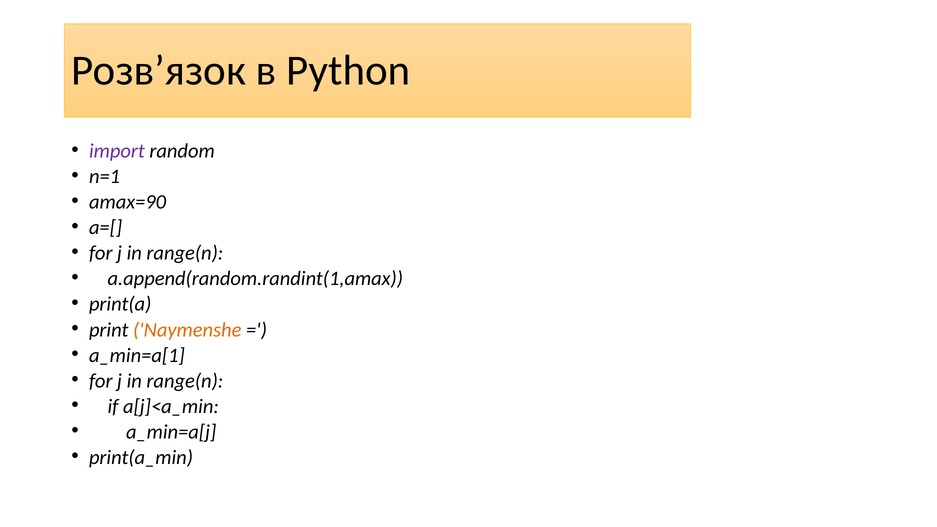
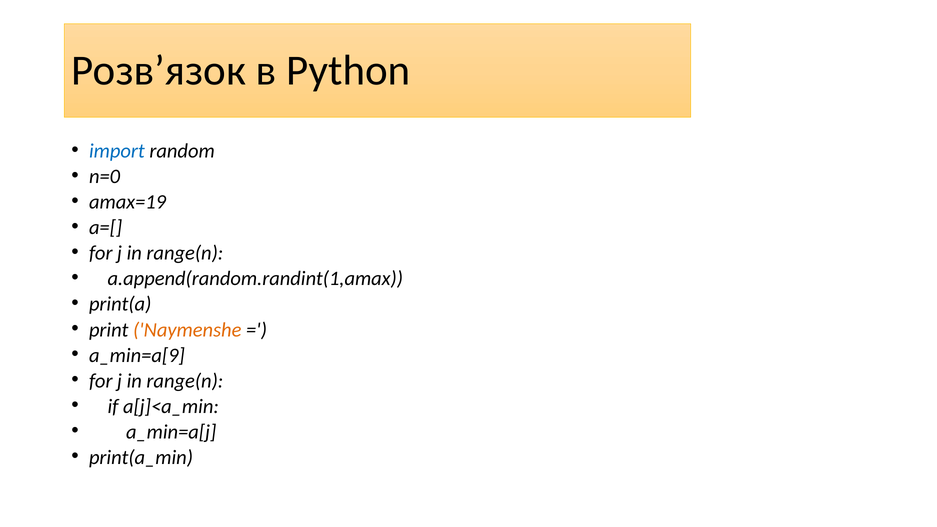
import colour: purple -> blue (117, 151)
n=1: n=1 -> n=0 (105, 177)
amax=90: amax=90 -> amax=19 (128, 202)
a_min=a[1: a_min=a[1 -> a_min=a[9 (137, 355)
